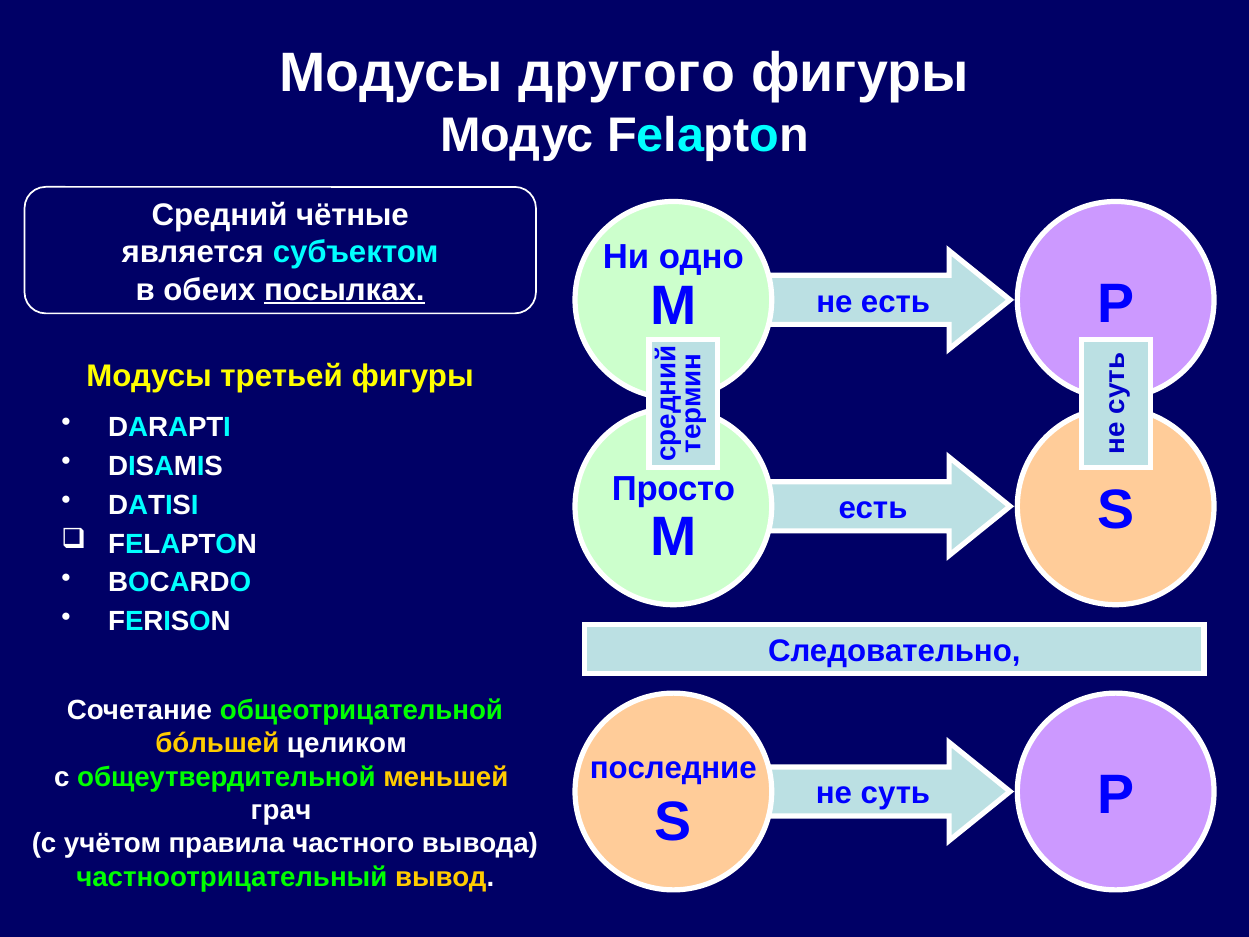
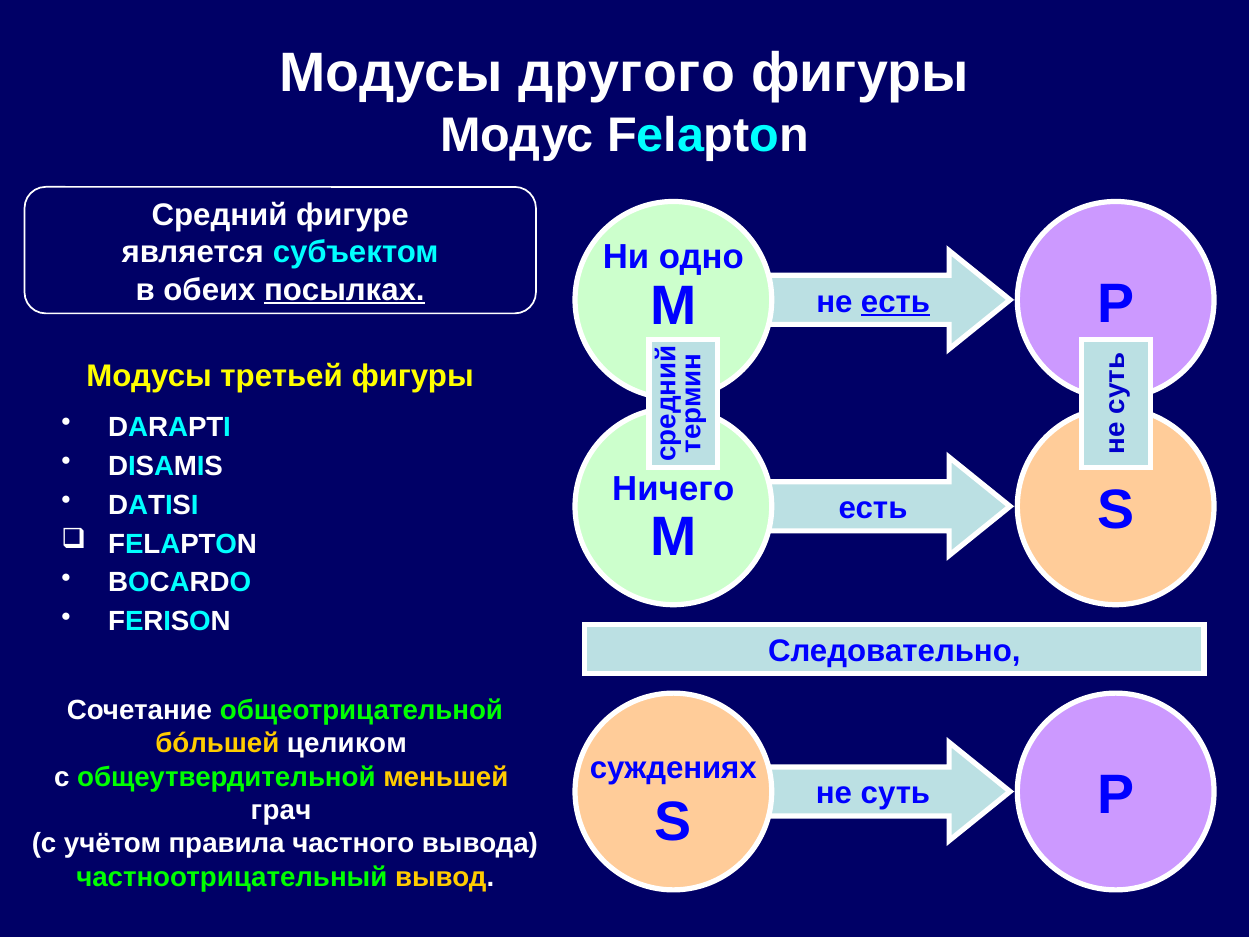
чётные: чётные -> фигуре (352, 215)
есть underline: none -> present (895, 302)
Просто: Просто -> Ничего (673, 488)
последние: последние -> суждениях (673, 768)
